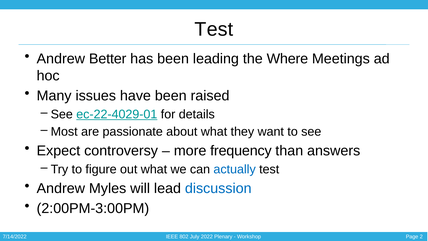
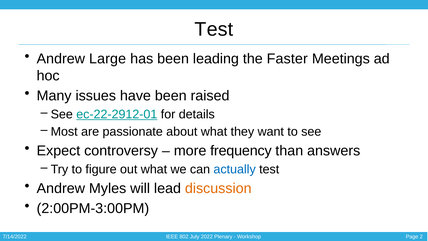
Better: Better -> Large (108, 59)
Where: Where -> Faster (287, 59)
ec-22-4029-01: ec-22-4029-01 -> ec-22-2912-01 (117, 114)
discussion colour: blue -> orange (218, 188)
